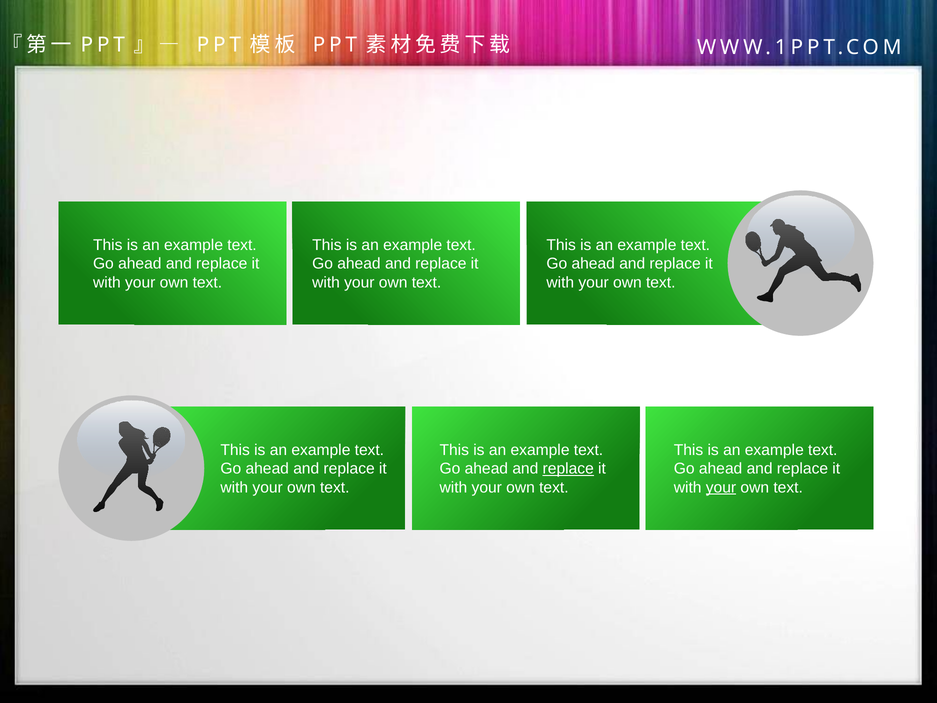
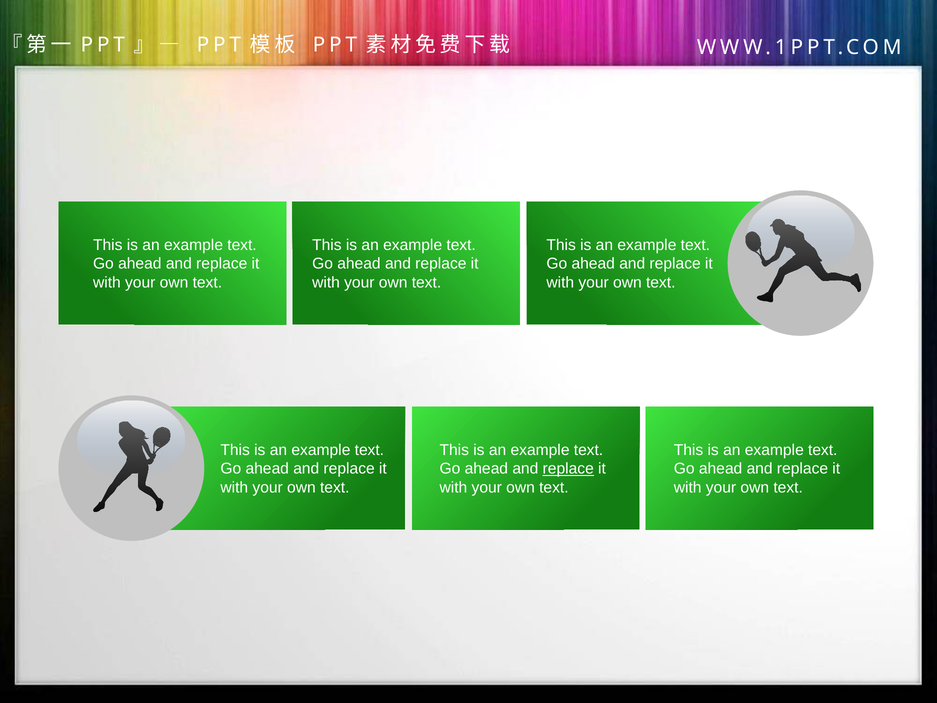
your underline: present -> none (721, 487)
